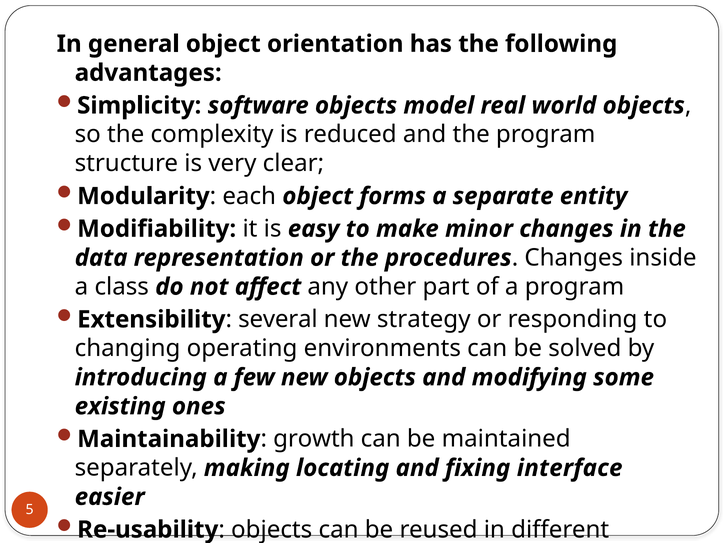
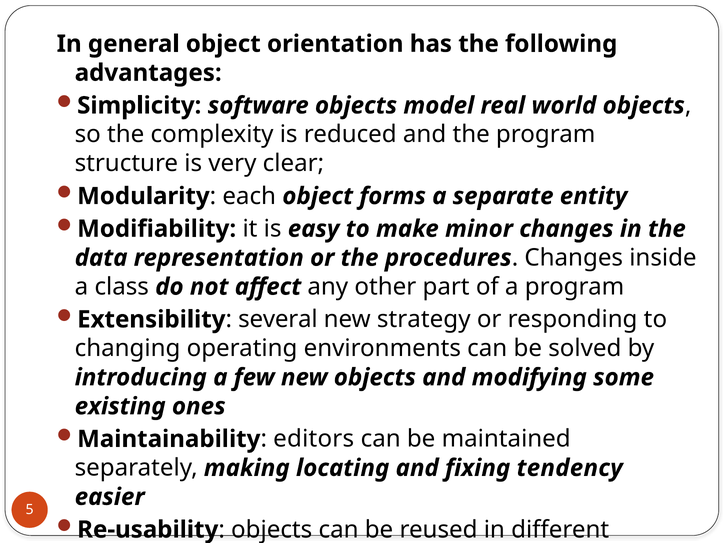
growth: growth -> editors (314, 439)
interface: interface -> tendency (570, 468)
